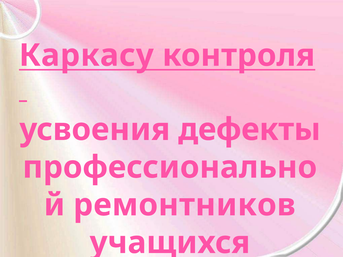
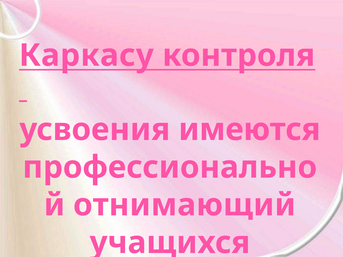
дефекты: дефекты -> имеются (249, 130)
ремонтников: ремонтников -> отнимающий (184, 205)
